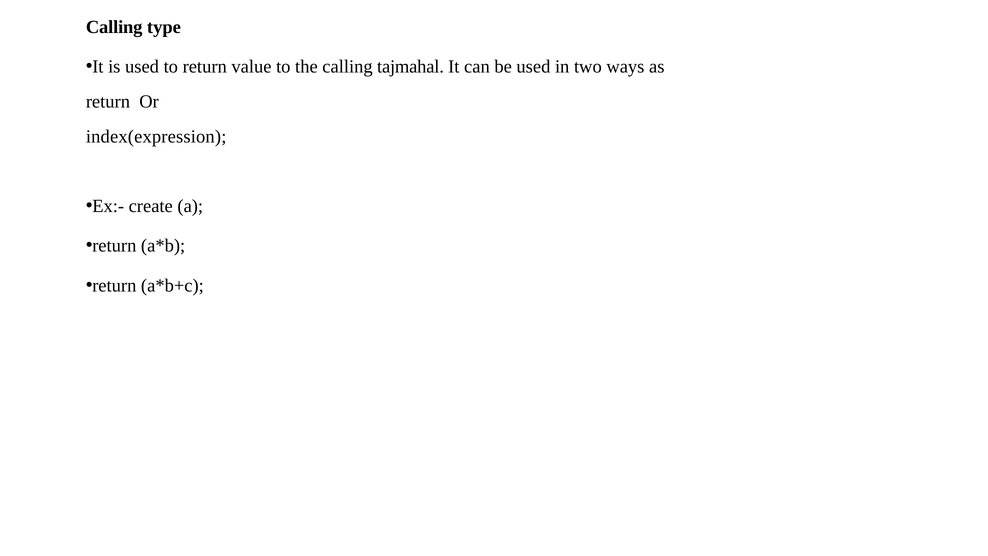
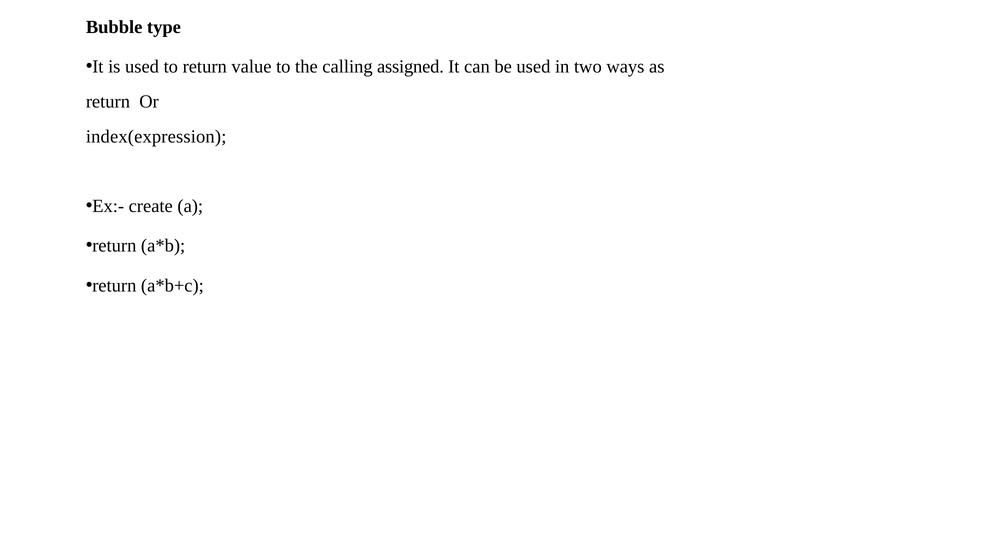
Calling: Calling -> Bubble (114, 27)
tajmahal: tajmahal -> assigned (410, 67)
